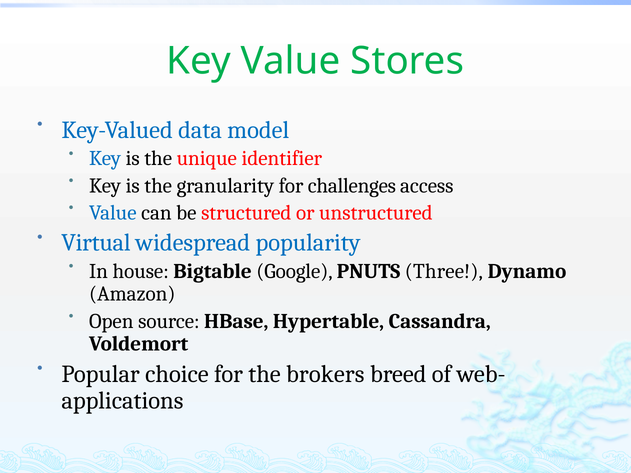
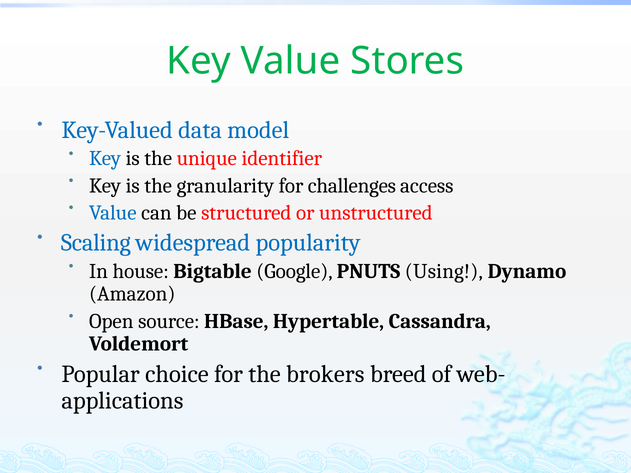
Virtual: Virtual -> Scaling (96, 243)
Three: Three -> Using (444, 271)
